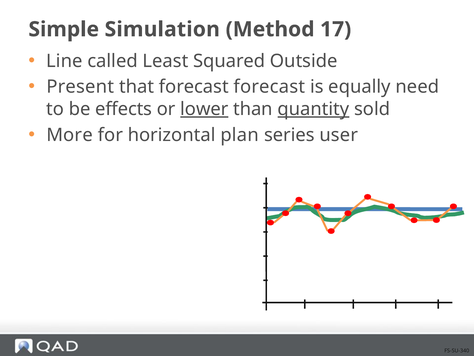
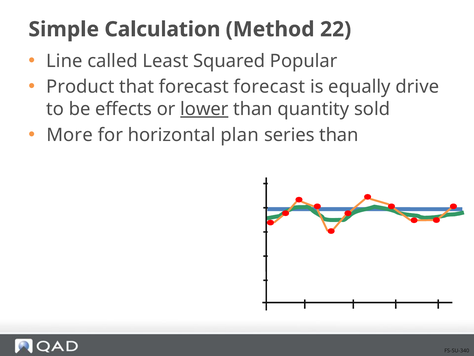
Simulation: Simulation -> Calculation (162, 29)
17: 17 -> 22 (336, 29)
Outside: Outside -> Popular (304, 61)
Present: Present -> Product (80, 87)
need: need -> drive (417, 87)
quantity underline: present -> none (313, 109)
series user: user -> than (339, 135)
